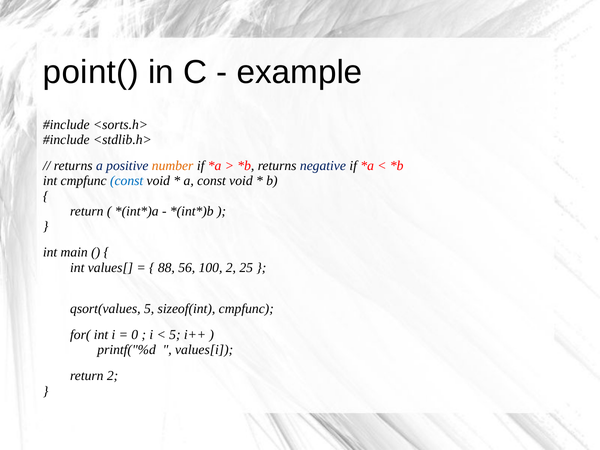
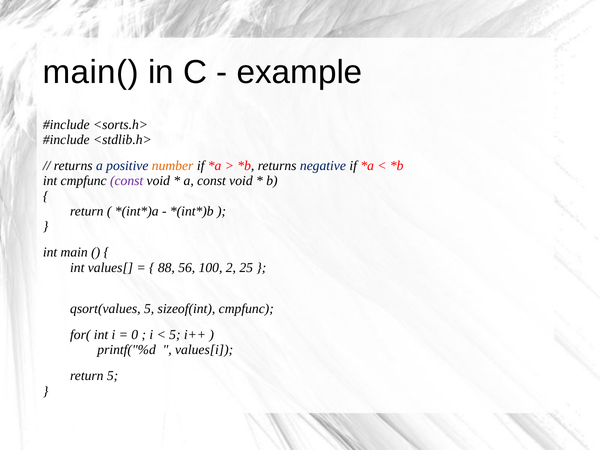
point(: point( -> main( (91, 72)
const colour: blue -> purple (127, 181)
return 2: 2 -> 5 (113, 376)
